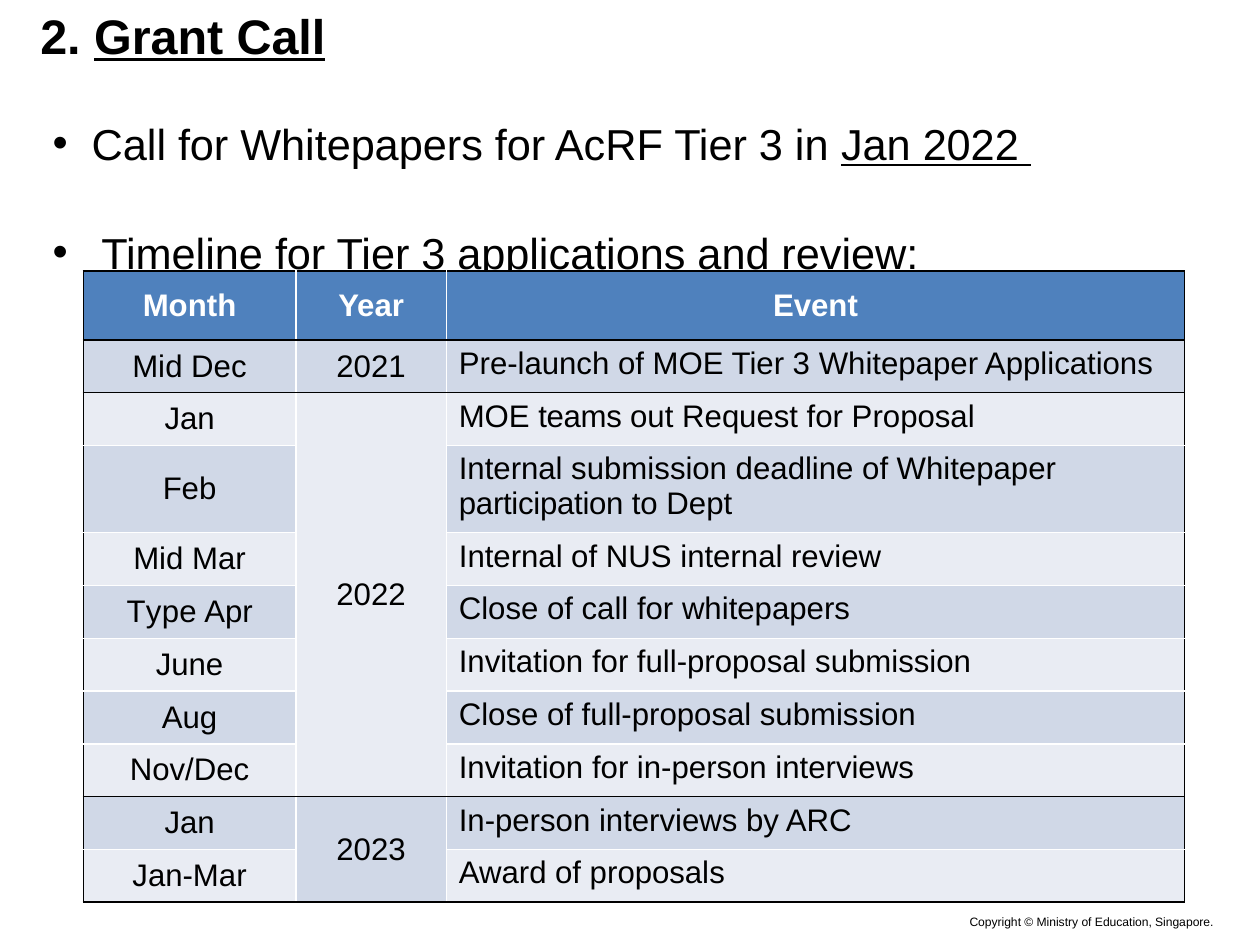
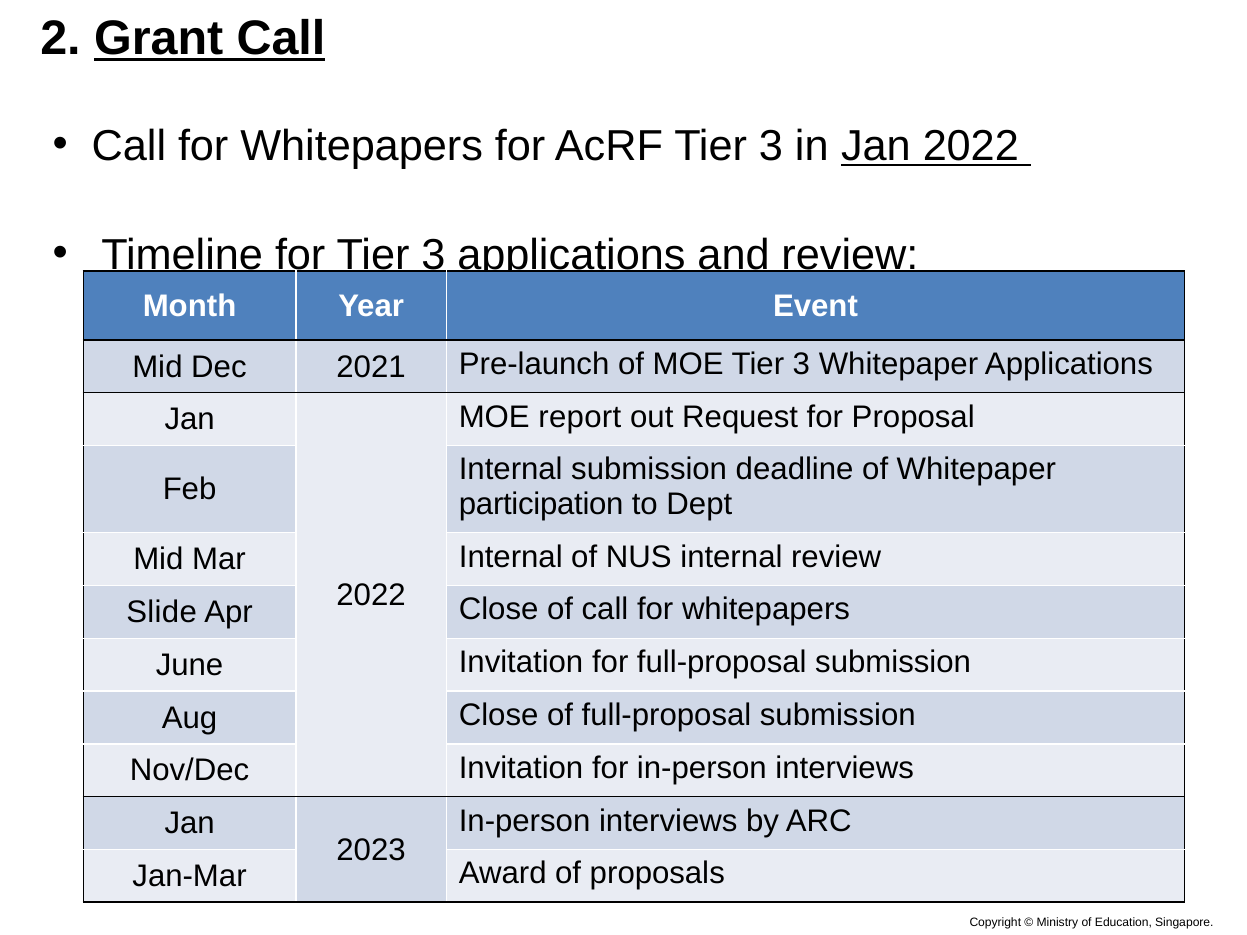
teams: teams -> report (580, 417)
Type: Type -> Slide (162, 613)
